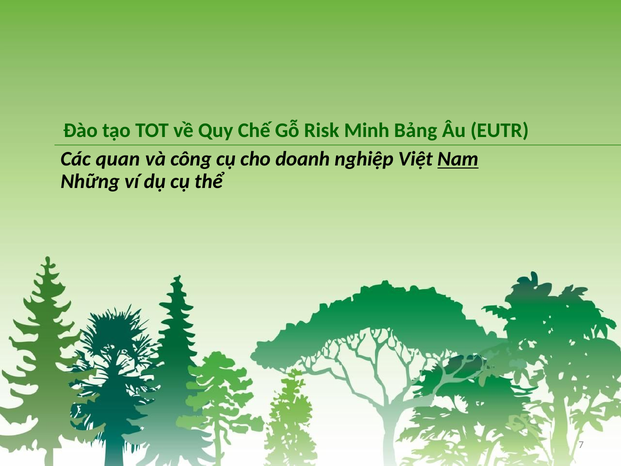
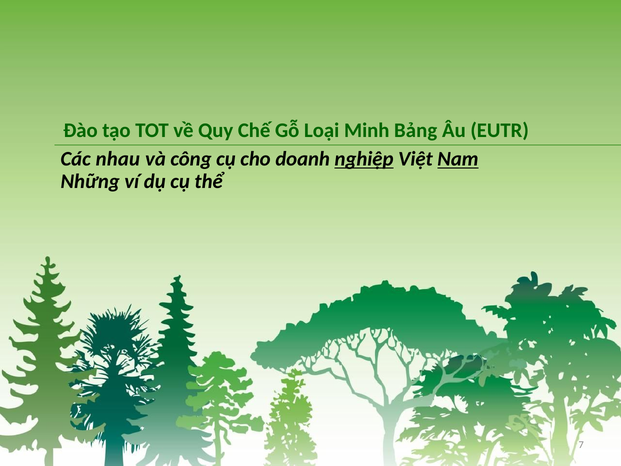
Risk: Risk -> Loại (322, 131)
quan: quan -> nhau (118, 159)
nghiệp underline: none -> present (364, 159)
